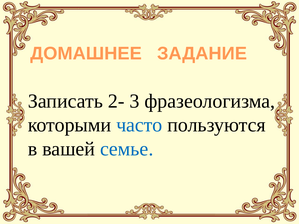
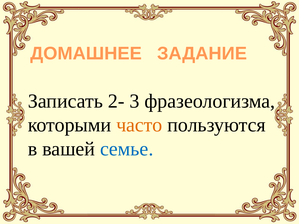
часто colour: blue -> orange (139, 125)
